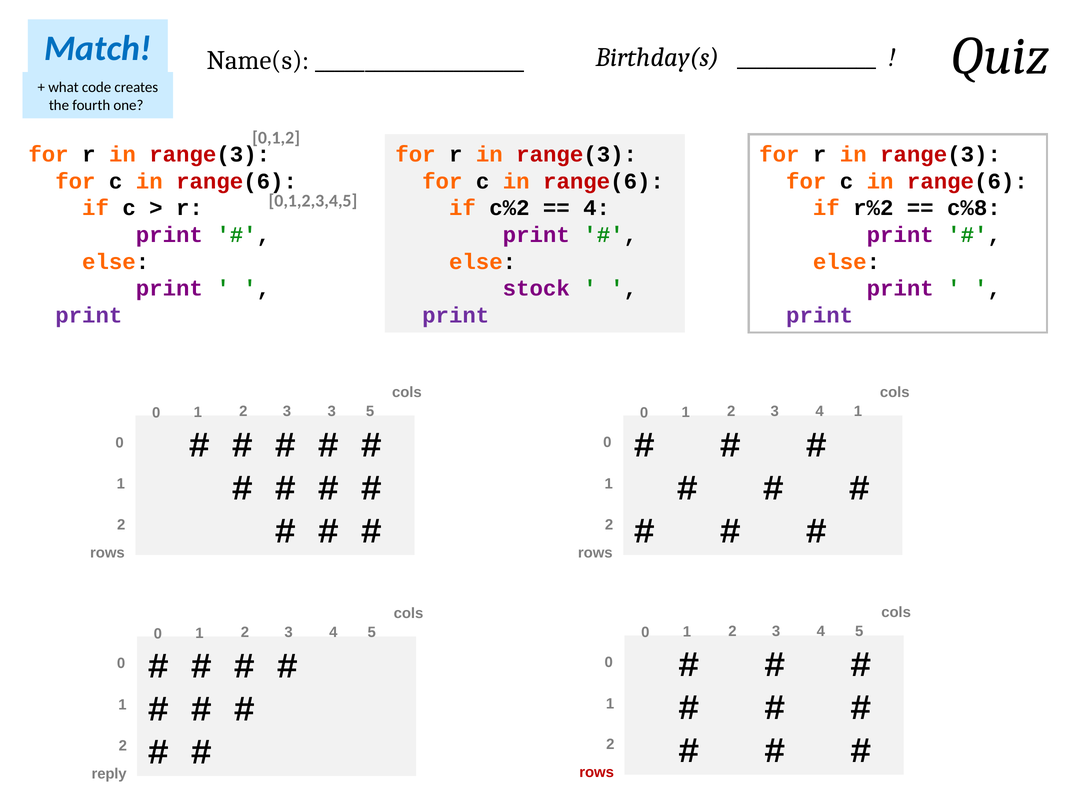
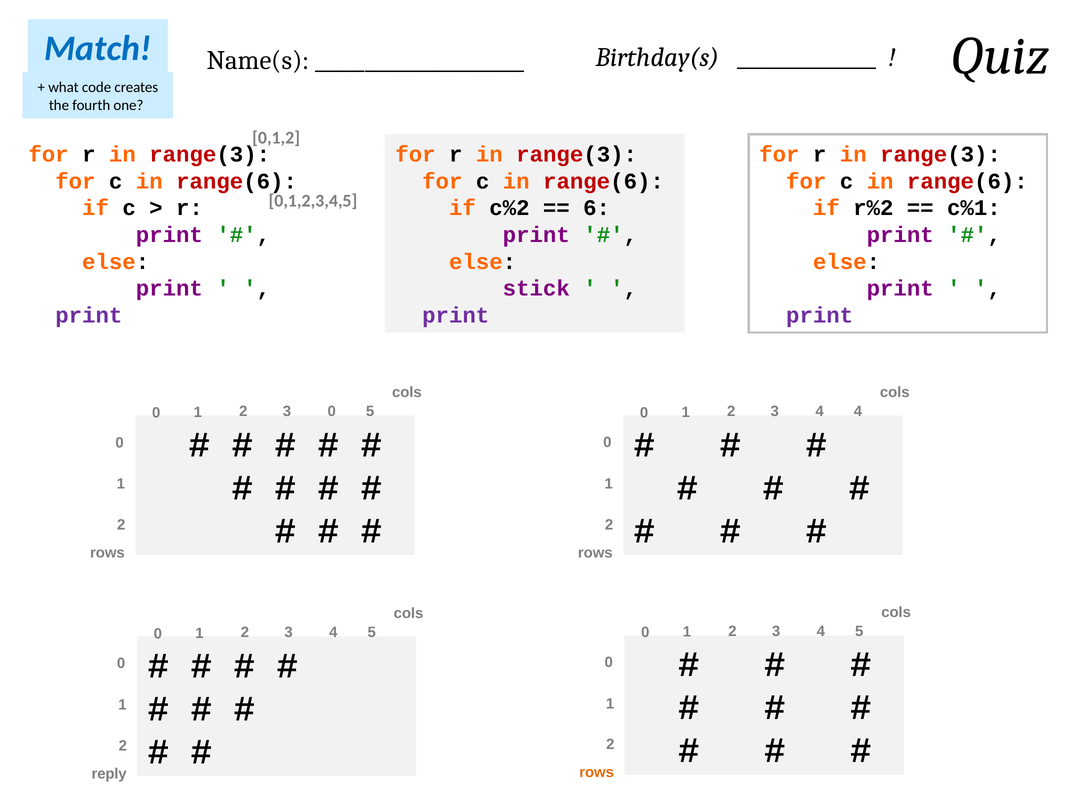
4: 4 -> 6 (597, 208)
c%8: c%8 -> c%1 (974, 208)
stock: stock -> stick (536, 289)
3 3: 3 -> 0 (332, 412)
4 1: 1 -> 4 (858, 412)
rows colour: red -> orange (597, 773)
